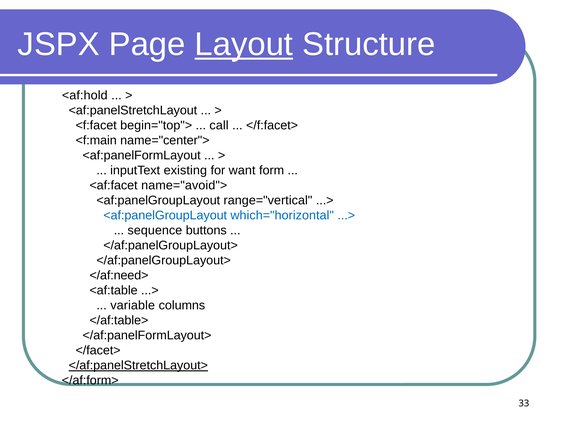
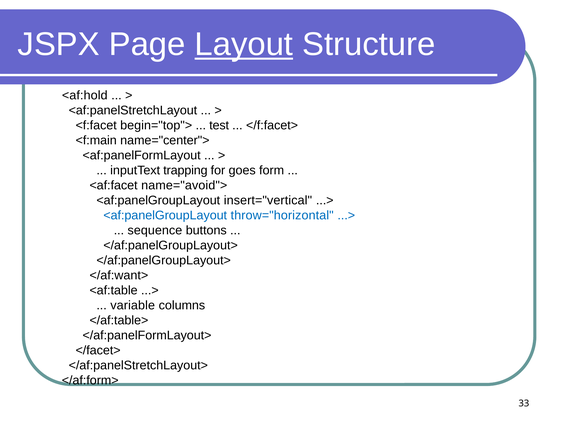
call: call -> test (219, 126)
existing: existing -> trapping (185, 171)
want: want -> goes (242, 171)
range="vertical: range="vertical -> insert="vertical (268, 201)
which="horizontal: which="horizontal -> throw="horizontal (282, 216)
</af:need>: </af:need> -> </af:want> (119, 276)
</af:panelStretchLayout> underline: present -> none (138, 366)
